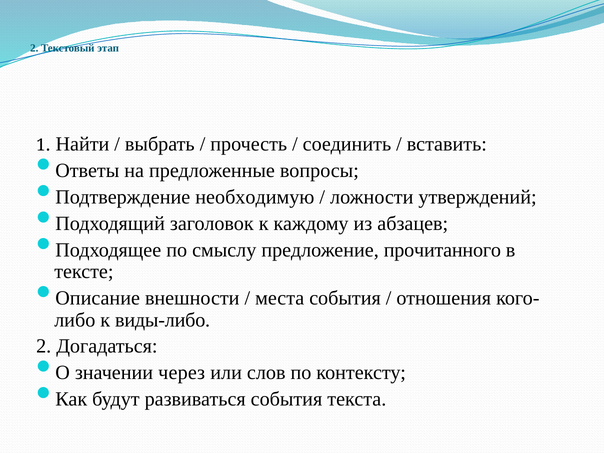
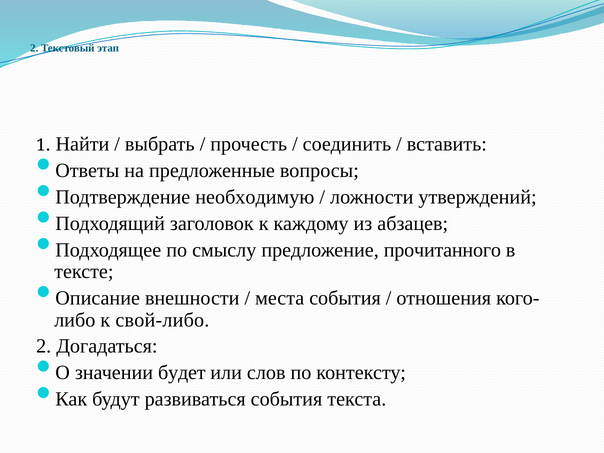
виды-либо: виды-либо -> свой-либо (162, 320)
через: через -> будет (182, 373)
